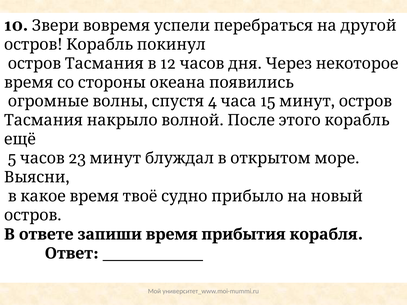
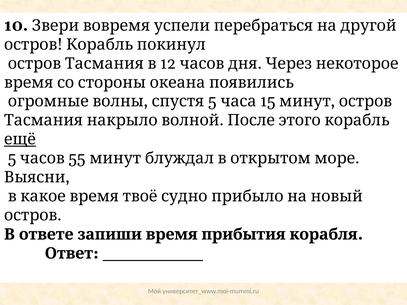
4: 4 -> 5 (212, 102)
ещё underline: none -> present (20, 140)
23: 23 -> 55 (77, 159)
